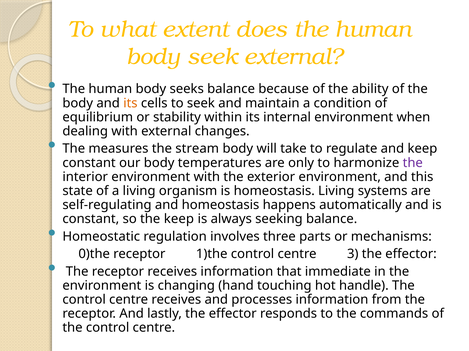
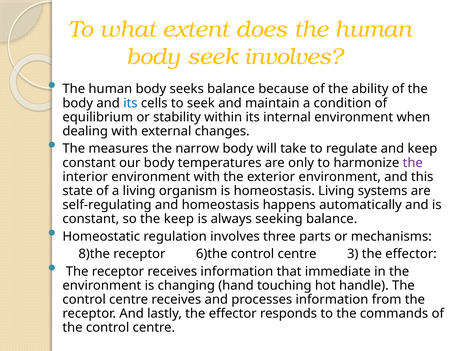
seek external: external -> involves (294, 57)
its colour: orange -> blue (130, 103)
stream: stream -> narrow (197, 149)
0)the: 0)the -> 8)the (94, 254)
1)the: 1)the -> 6)the (212, 254)
